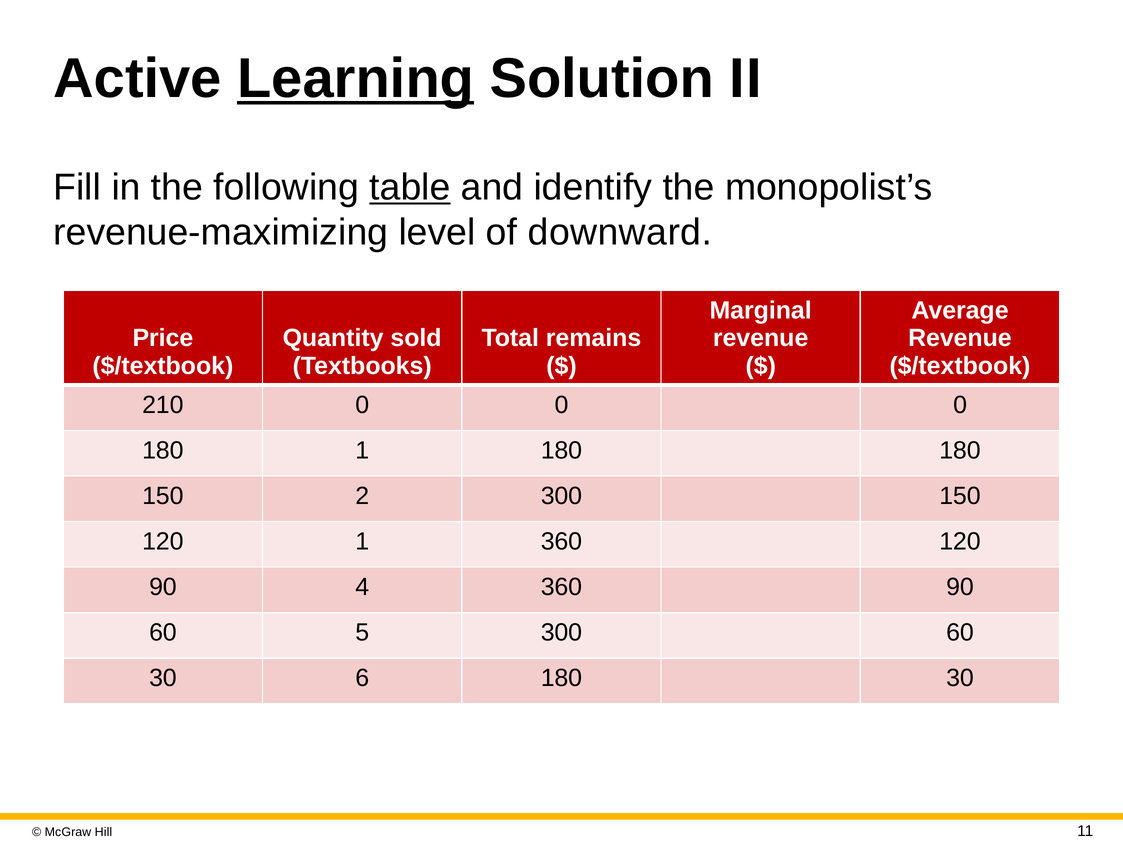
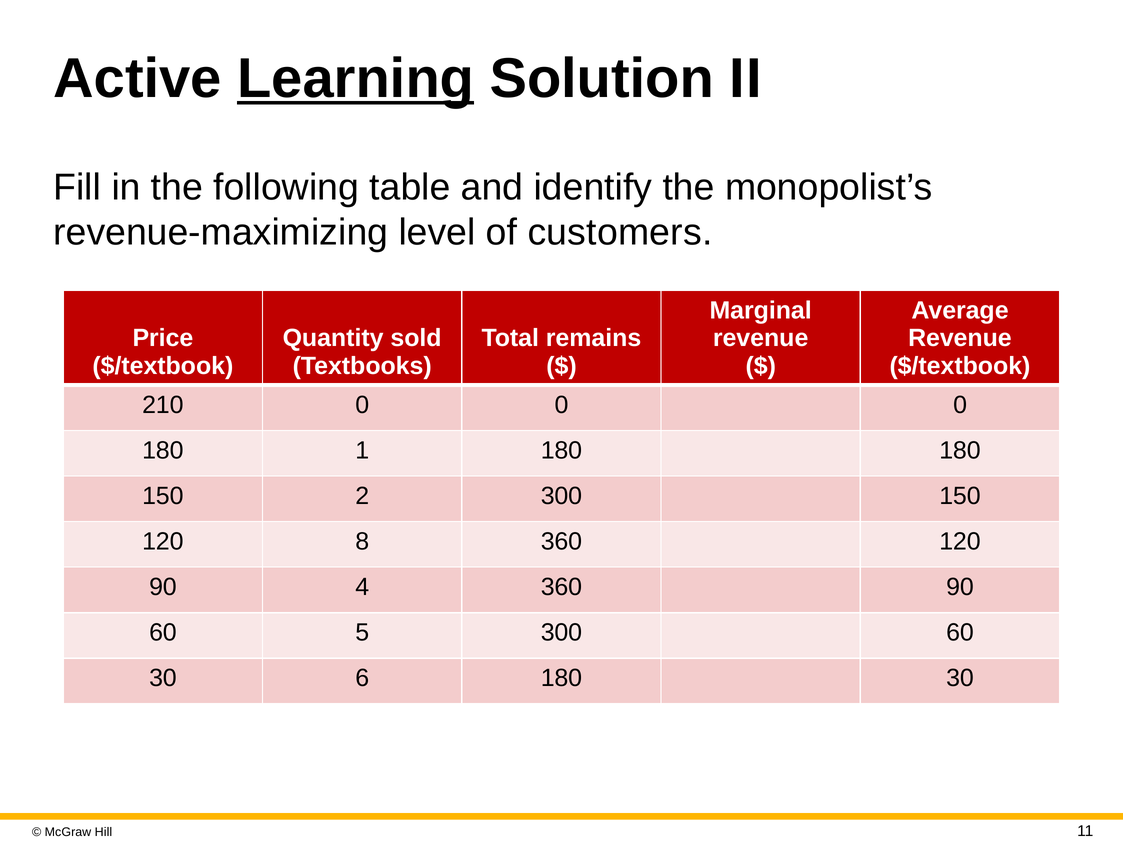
table underline: present -> none (410, 187)
downward: downward -> customers (620, 232)
120 1: 1 -> 8 (362, 542)
